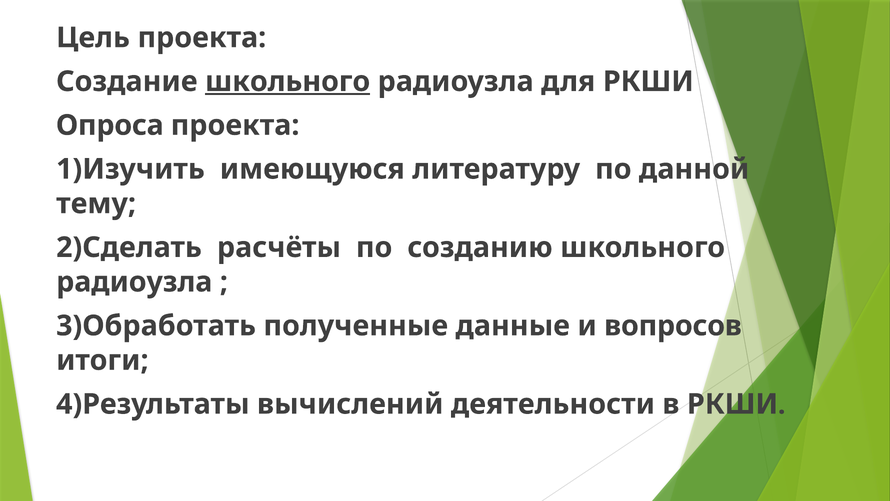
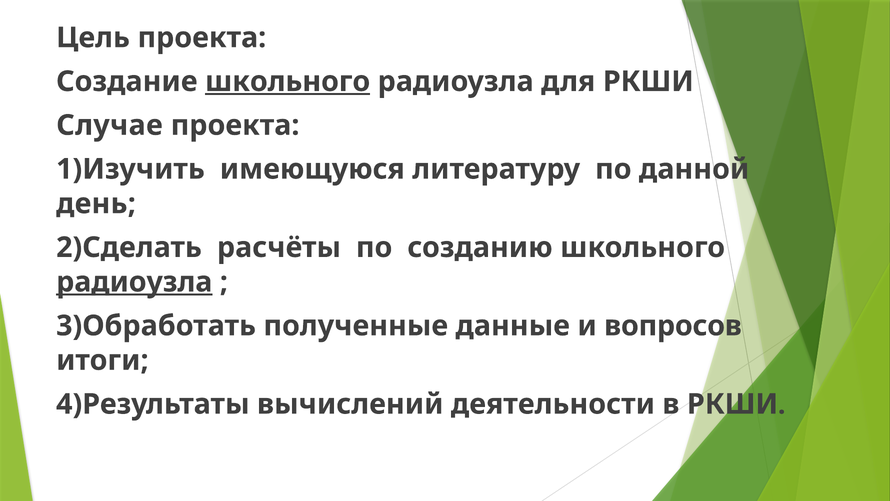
Опроса: Опроса -> Случае (110, 125)
тему: тему -> день (96, 204)
радиоузла underline: none -> present (134, 282)
